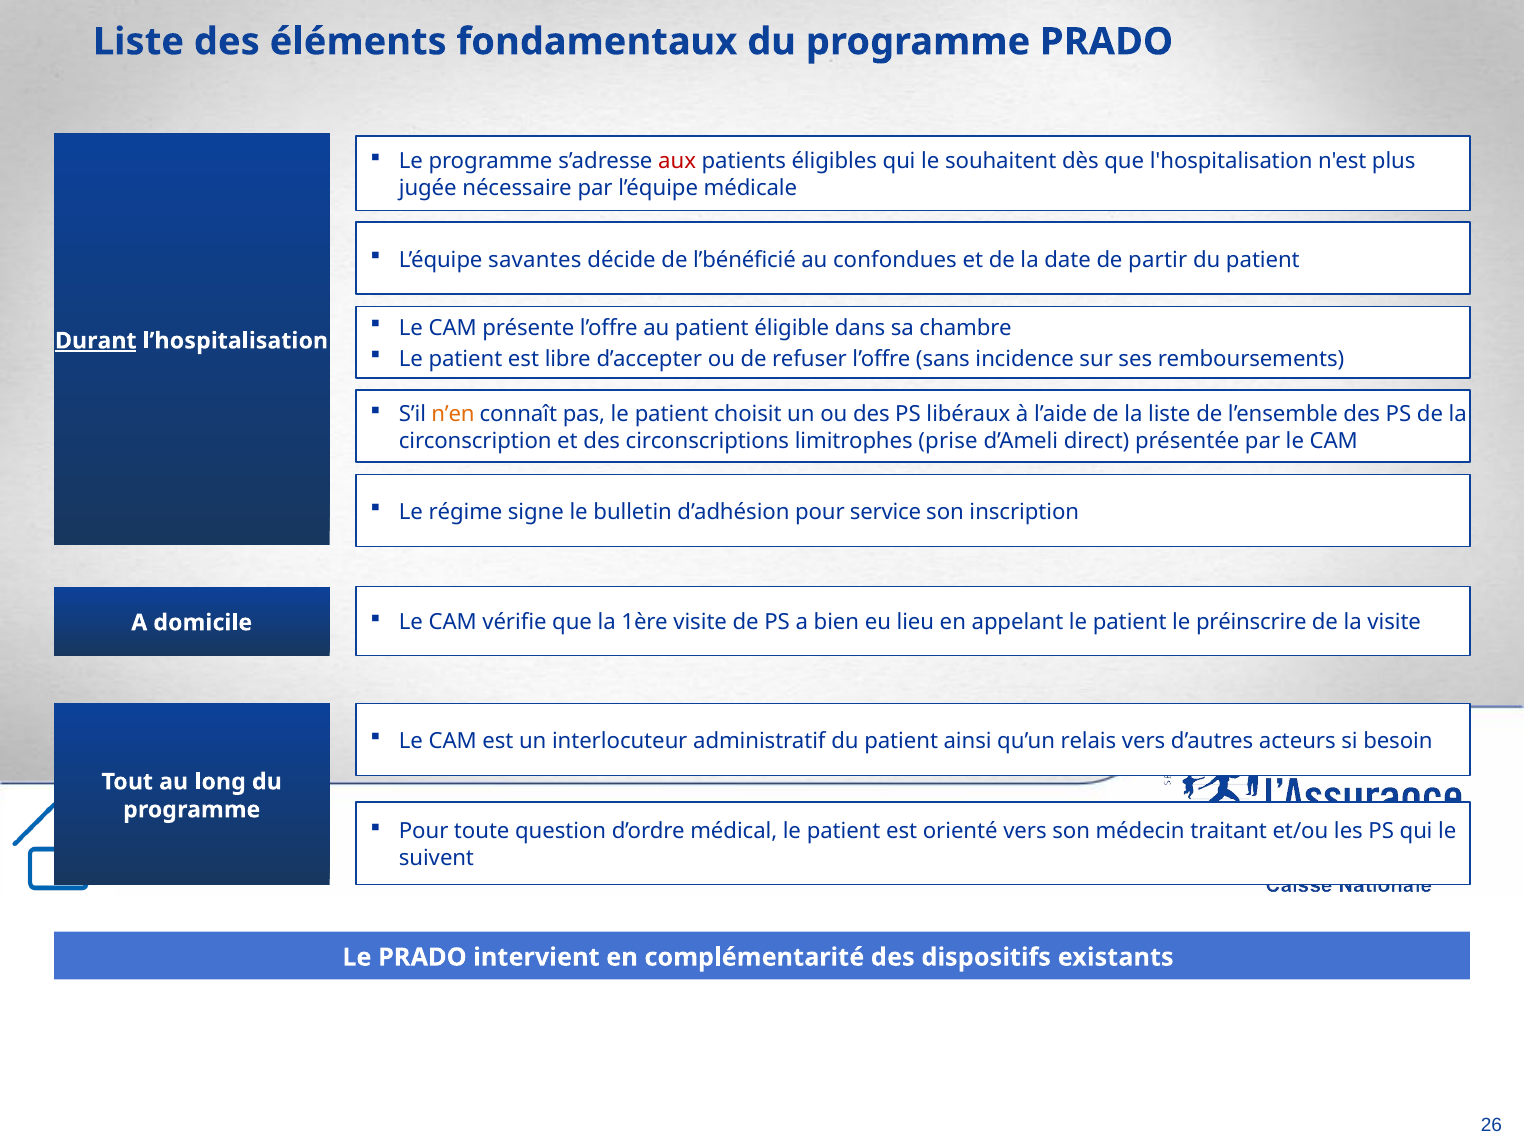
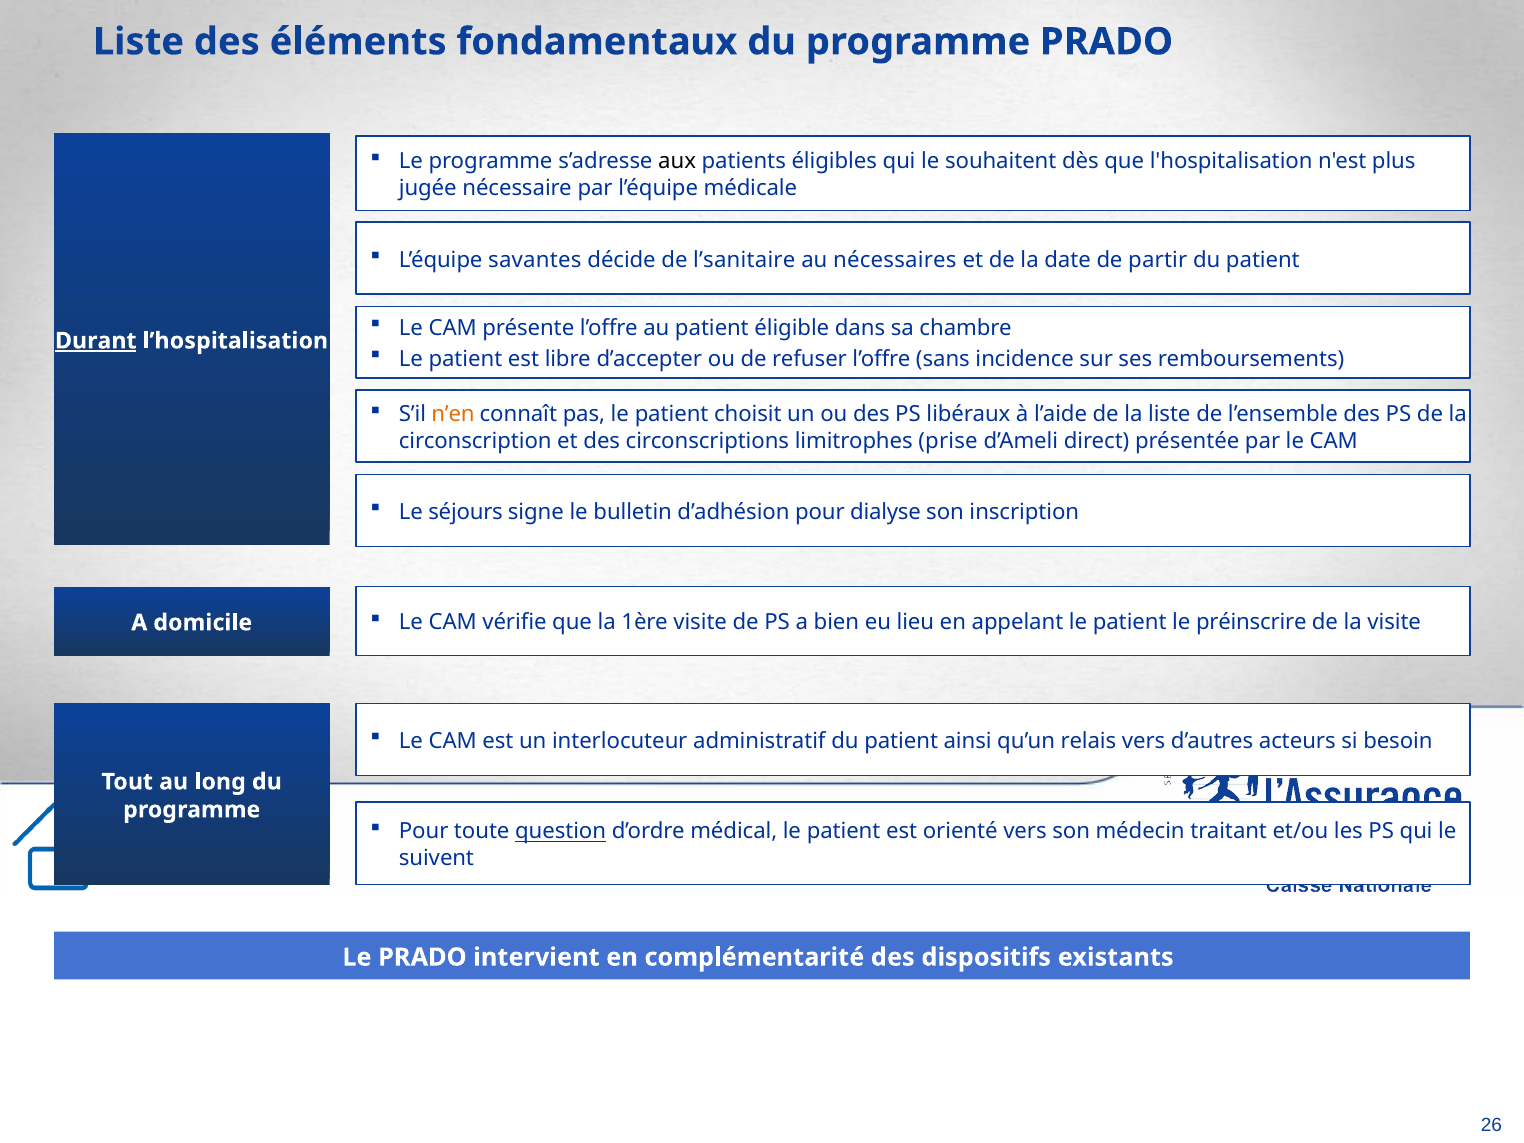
aux colour: red -> black (677, 162)
l’bénéficié: l’bénéficié -> l’sanitaire (744, 260)
confondues: confondues -> nécessaires (895, 260)
régime: régime -> séjours (466, 512)
service: service -> dialyse (886, 512)
question underline: none -> present (561, 832)
